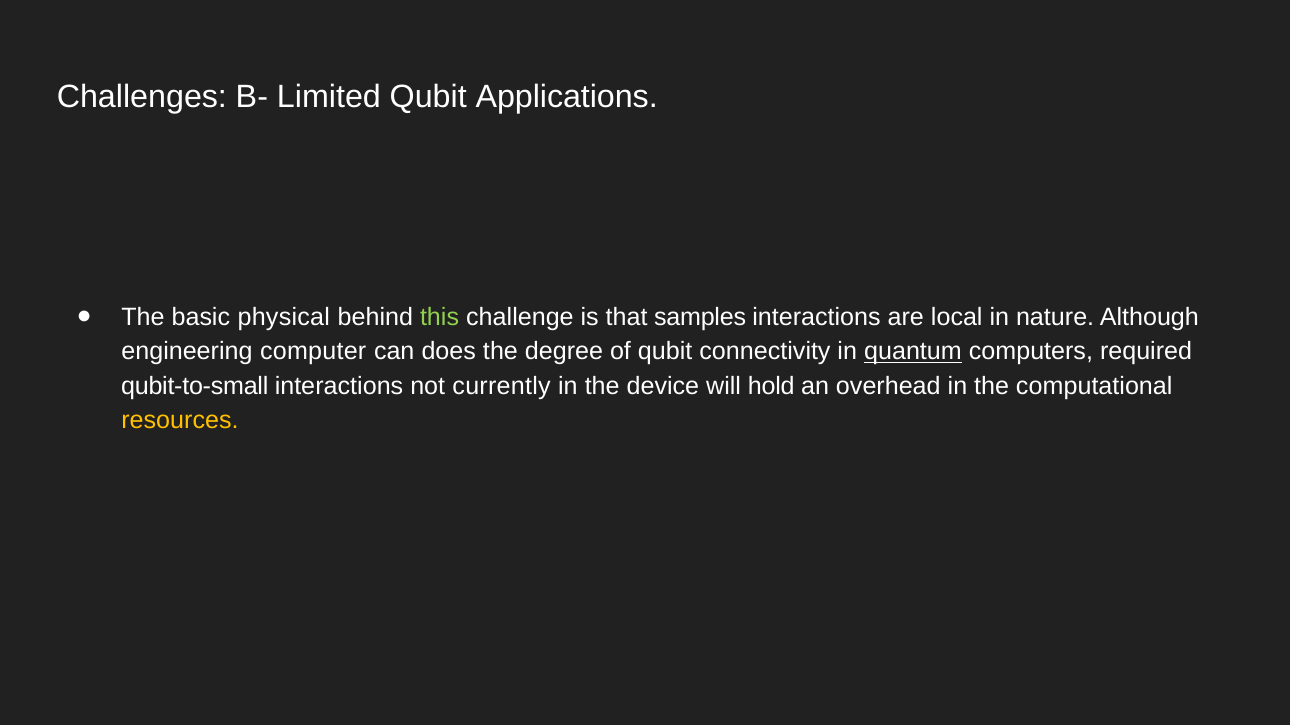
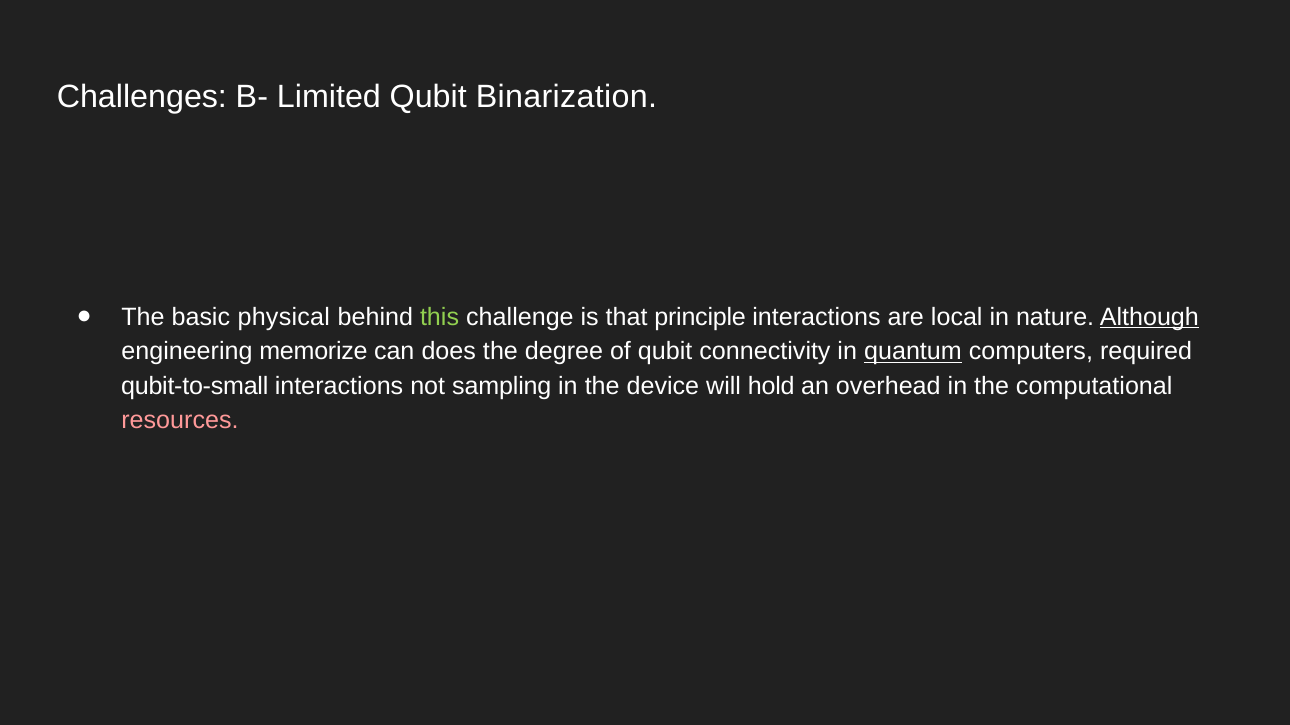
Applications: Applications -> Binarization (566, 97)
samples: samples -> principle (700, 317)
Although underline: none -> present (1149, 317)
computer: computer -> memorize (313, 352)
currently: currently -> sampling (502, 386)
resources colour: yellow -> pink (180, 421)
